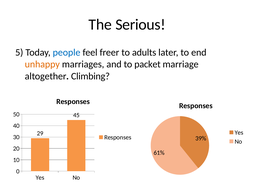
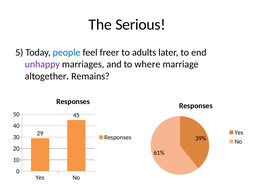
unhappy colour: orange -> purple (42, 64)
packet: packet -> where (147, 64)
Climbing: Climbing -> Remains (90, 76)
